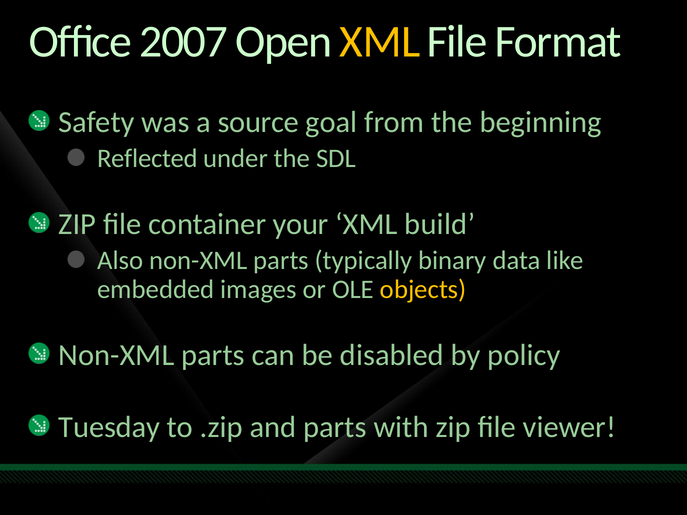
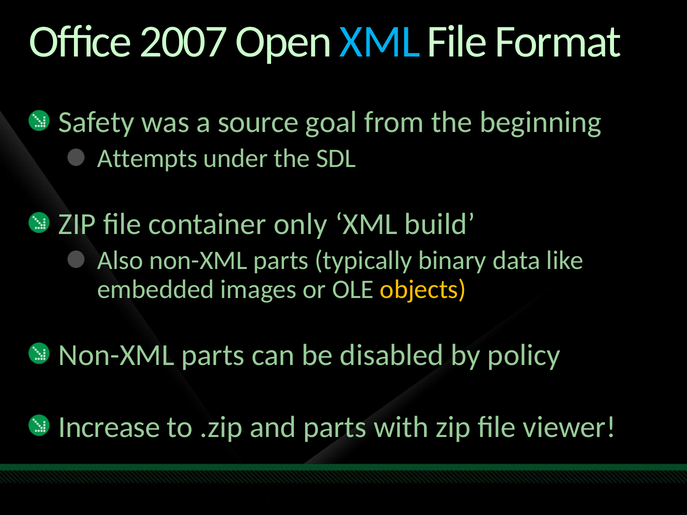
XML colour: yellow -> light blue (380, 42)
Reflected: Reflected -> Attempts (147, 159)
your: your -> only (300, 225)
Tuesday: Tuesday -> Increase (109, 427)
